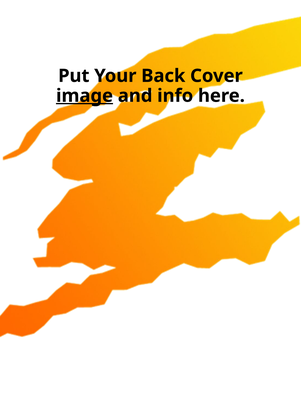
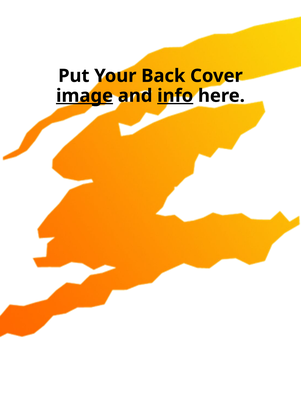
info underline: none -> present (175, 96)
